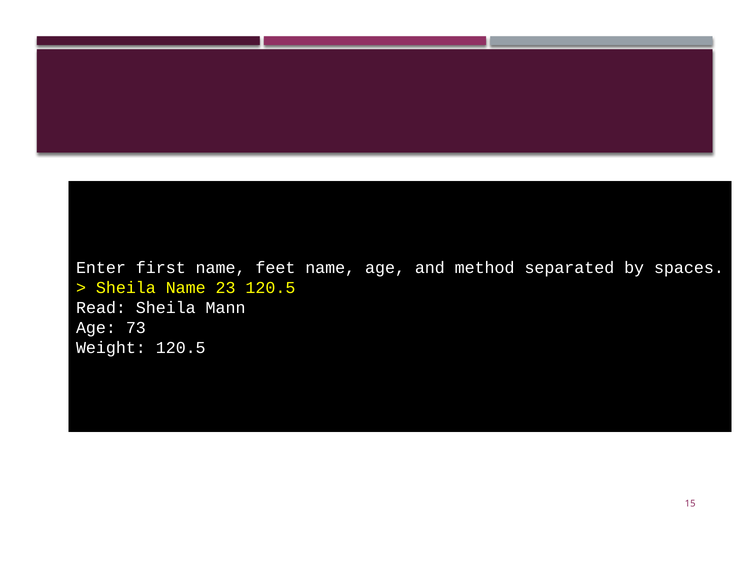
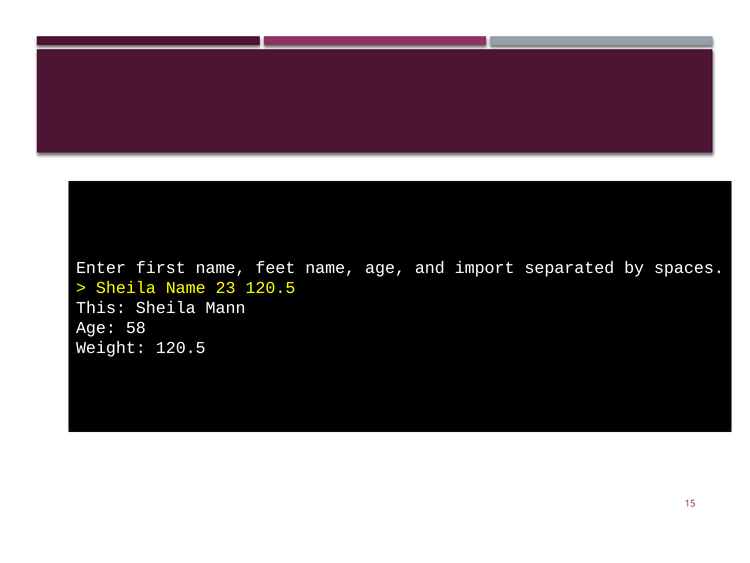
method: method -> import (485, 267)
Read: Read -> This (101, 307)
73: 73 -> 58 (136, 327)
